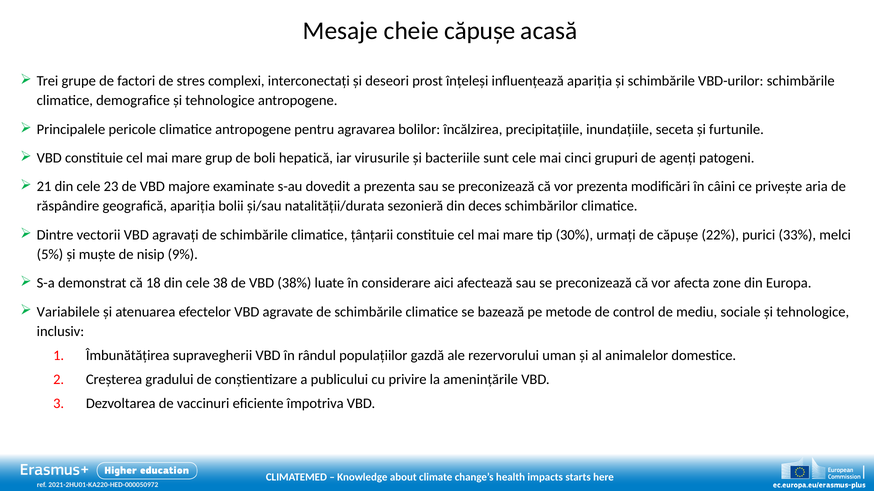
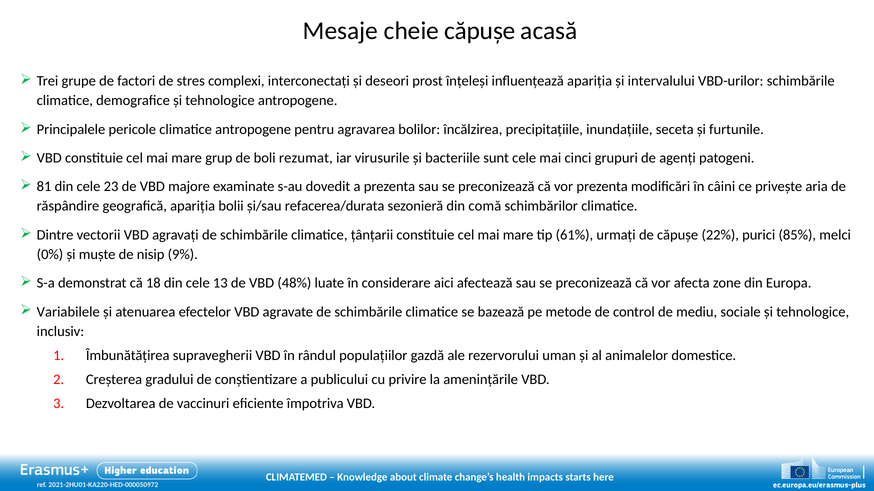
și schimbările: schimbările -> intervalului (661, 81)
hepatică: hepatică -> rezumat (306, 158)
21: 21 -> 81 (44, 187)
natalității/durata: natalității/durata -> refacerea/durata (335, 206)
deces: deces -> comă (485, 206)
30%: 30% -> 61% (574, 235)
33%: 33% -> 85% (797, 235)
5%: 5% -> 0% (50, 255)
38: 38 -> 13 (220, 283)
38%: 38% -> 48% (294, 283)
